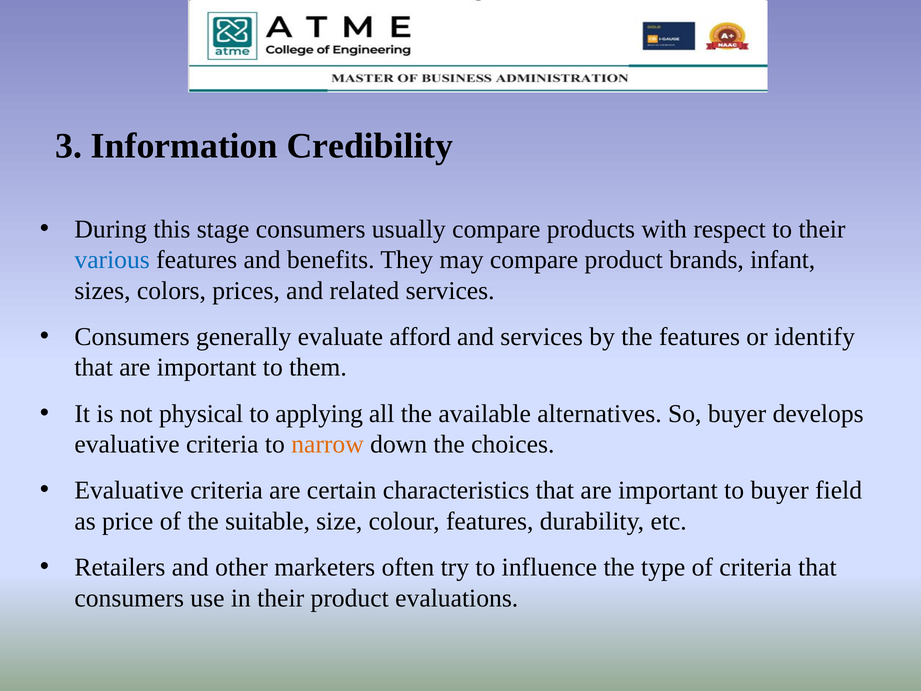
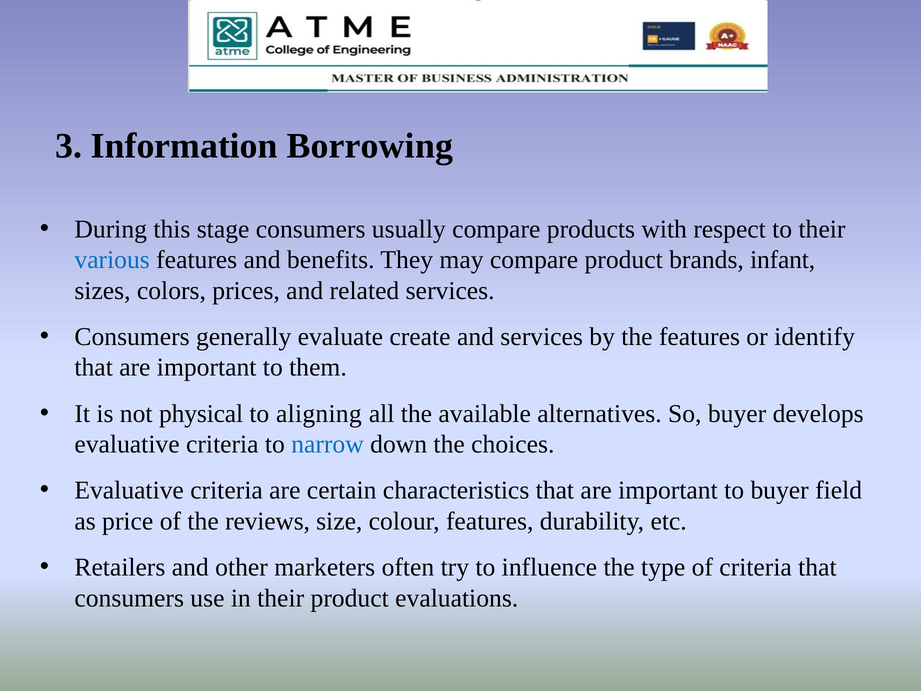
Credibility: Credibility -> Borrowing (370, 146)
afford: afford -> create (420, 337)
applying: applying -> aligning (319, 413)
narrow colour: orange -> blue (328, 444)
suitable: suitable -> reviews (268, 521)
